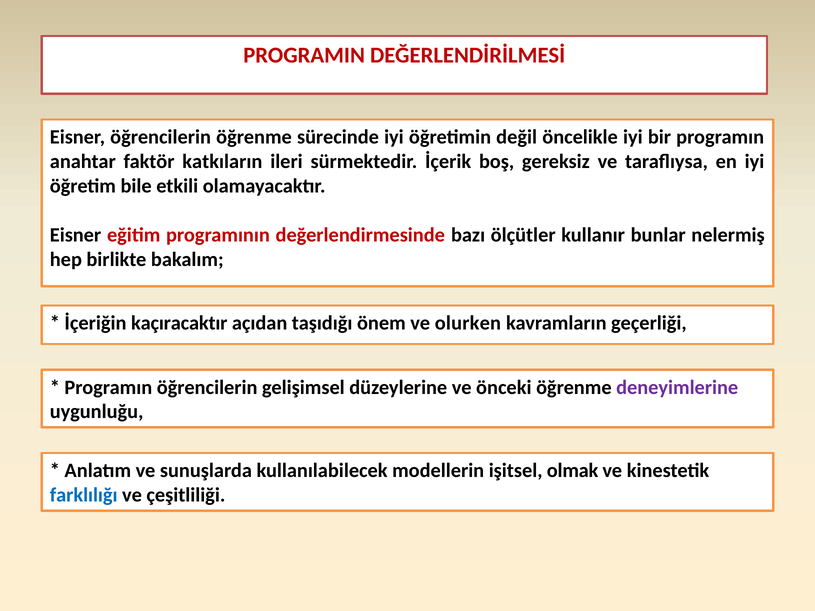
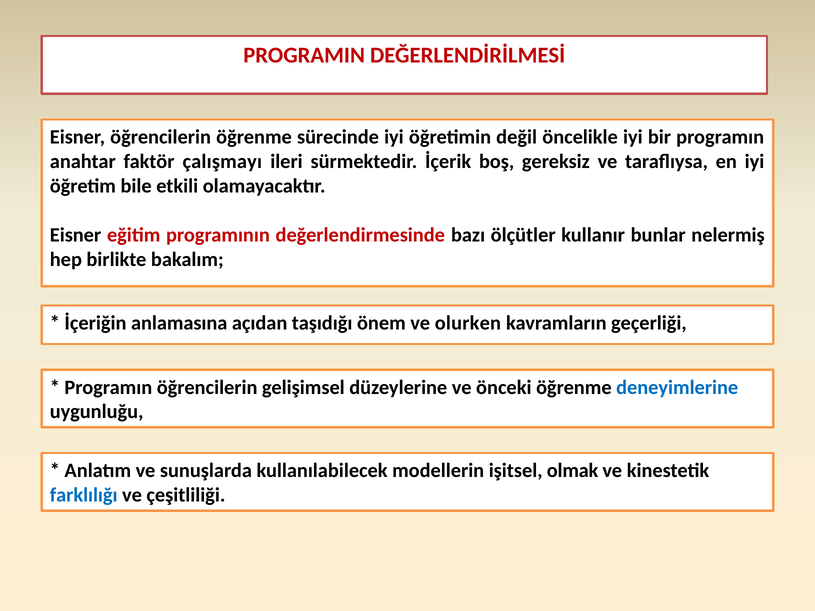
katkıların: katkıların -> çalışmayı (222, 162)
kaçıracaktır: kaçıracaktır -> anlamasına (179, 323)
deneyimlerine colour: purple -> blue (677, 387)
